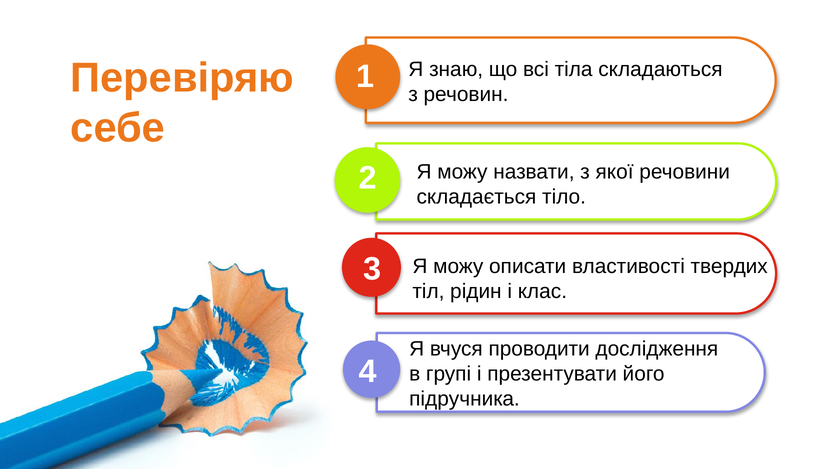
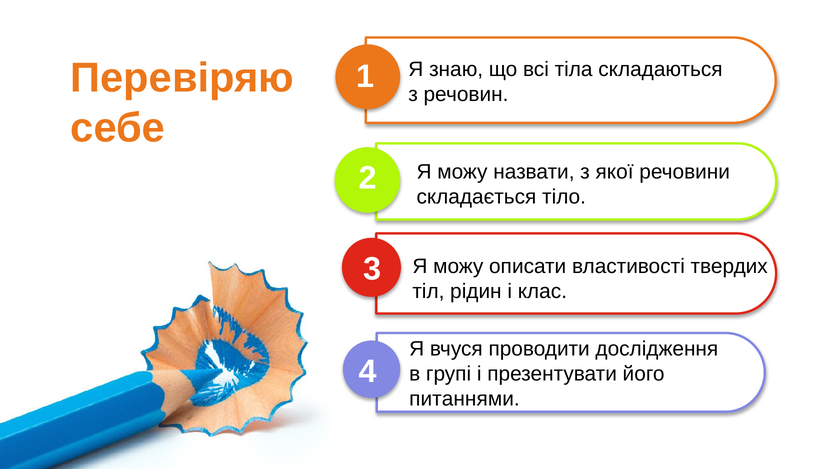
підручника: підручника -> питаннями (464, 399)
